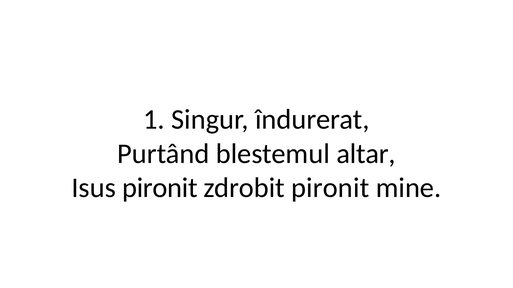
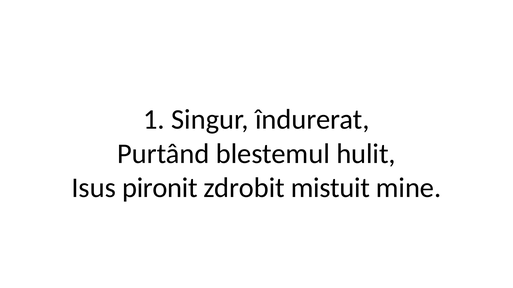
altar: altar -> hulit (366, 154)
zdrobit pironit: pironit -> mistuit (330, 188)
